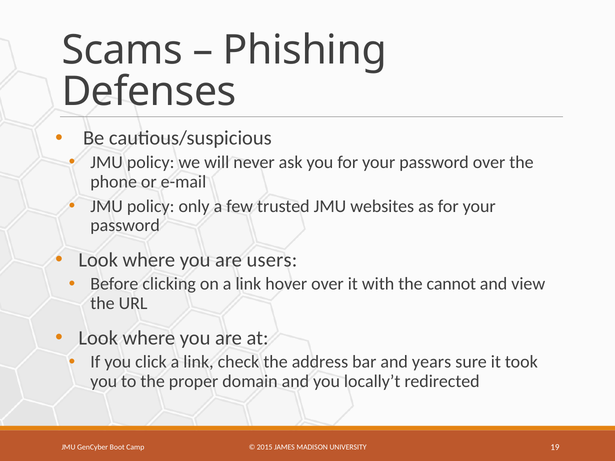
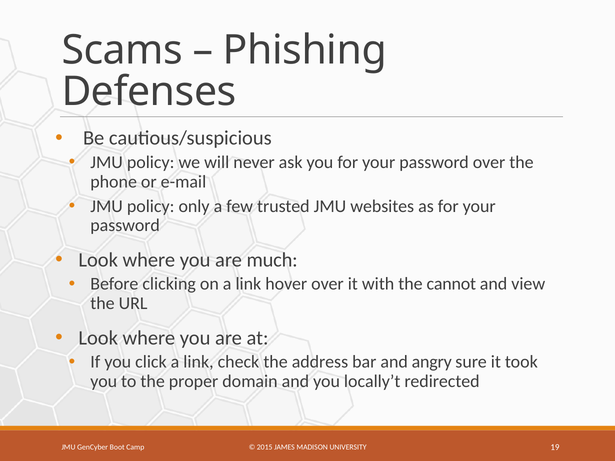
users: users -> much (272, 260)
years: years -> angry (432, 362)
